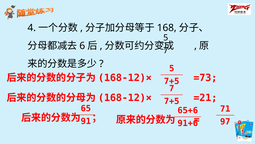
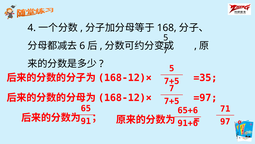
=73: =73 -> =35 (205, 78)
=21: =21 -> =97 (205, 98)
